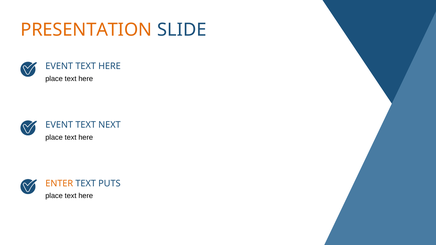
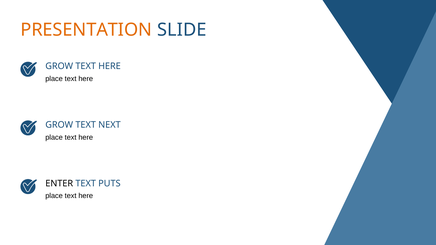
EVENT: EVENT -> GROW (59, 66)
EVENT: EVENT -> GROW (59, 125)
ENTER colour: orange -> black (59, 184)
